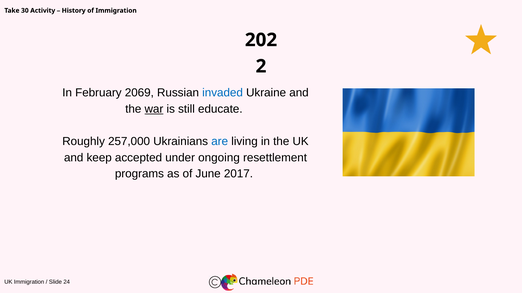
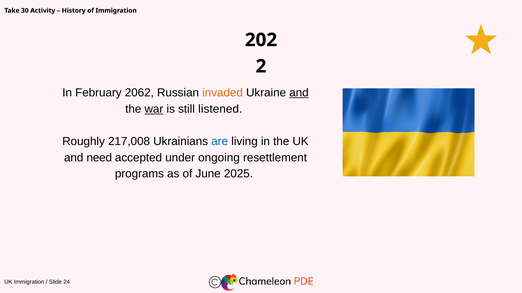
2069: 2069 -> 2062 (139, 93)
invaded colour: blue -> orange (223, 93)
and underline: none -> present (299, 93)
educate: educate -> listened (220, 109)
257,000: 257,000 -> 217,008 (129, 142)
keep: keep -> need (99, 158)
2017: 2017 -> 2025 (238, 174)
